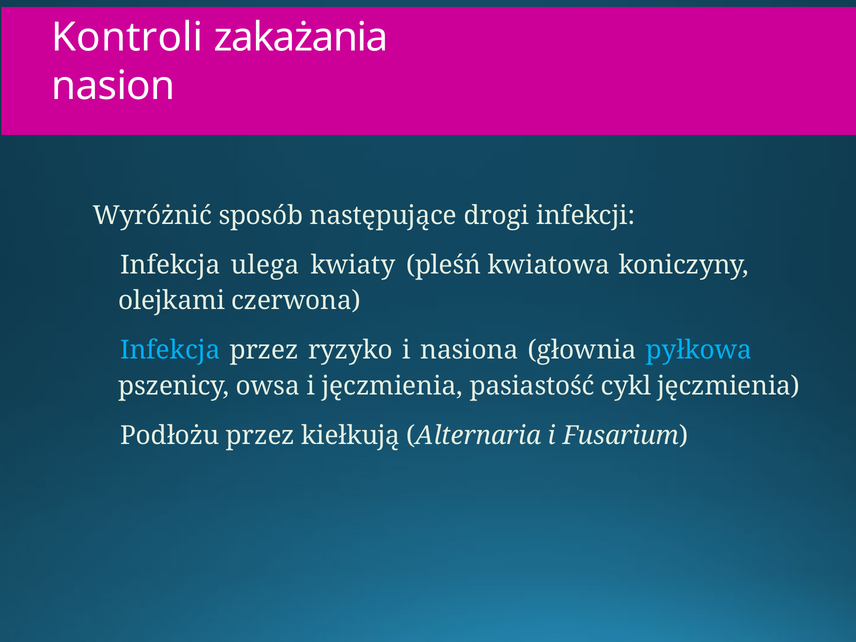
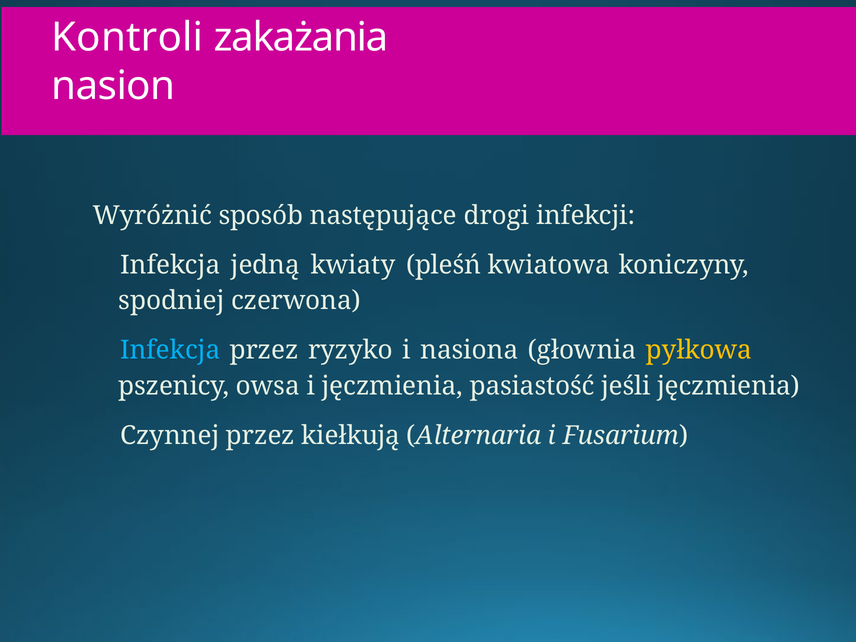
ulega: ulega -> jedną (265, 265)
olejkami: olejkami -> spodniej (172, 301)
pyłkowa colour: light blue -> yellow (699, 350)
cykl: cykl -> jeśli (626, 386)
Podłożu: Podłożu -> Czynnej (170, 436)
